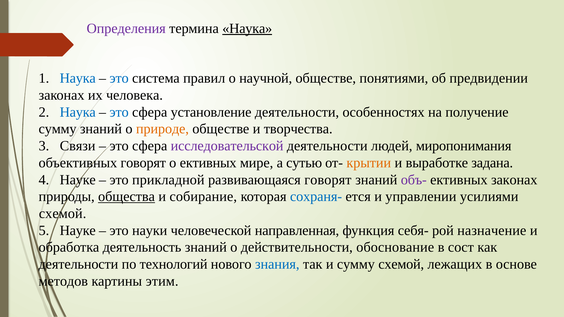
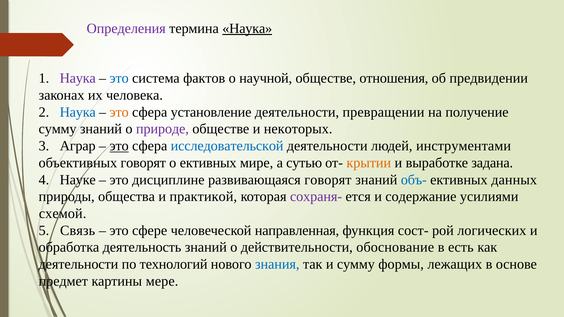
Наука colour: blue -> purple (78, 78)
правил: правил -> фактов (204, 78)
понятиями: понятиями -> отношения (394, 78)
это colour: blue -> orange (119, 112)
особенностях: особенностях -> превращении (384, 112)
природе colour: orange -> purple (162, 129)
творчества: творчества -> некоторых (298, 129)
Связи: Связи -> Аграр (78, 146)
это underline: none -> present (119, 146)
исследовательской colour: purple -> blue (227, 146)
миропонимания: миропонимания -> инструментами (464, 146)
прикладной: прикладной -> дисциплине (168, 180)
объ- colour: purple -> blue (414, 180)
ективных законах: законах -> данных (514, 180)
общества underline: present -> none (127, 197)
собирание: собирание -> практикой (203, 197)
сохраня- colour: blue -> purple (316, 197)
управлении: управлении -> содержание (421, 197)
5 Науке: Науке -> Связь (78, 231)
науки: науки -> сфере (150, 231)
себя-: себя- -> сост- (413, 231)
назначение: назначение -> логических (492, 231)
сост: сост -> есть (461, 248)
сумму схемой: схемой -> формы (401, 264)
методов: методов -> предмет (63, 281)
этим: этим -> мере (162, 281)
